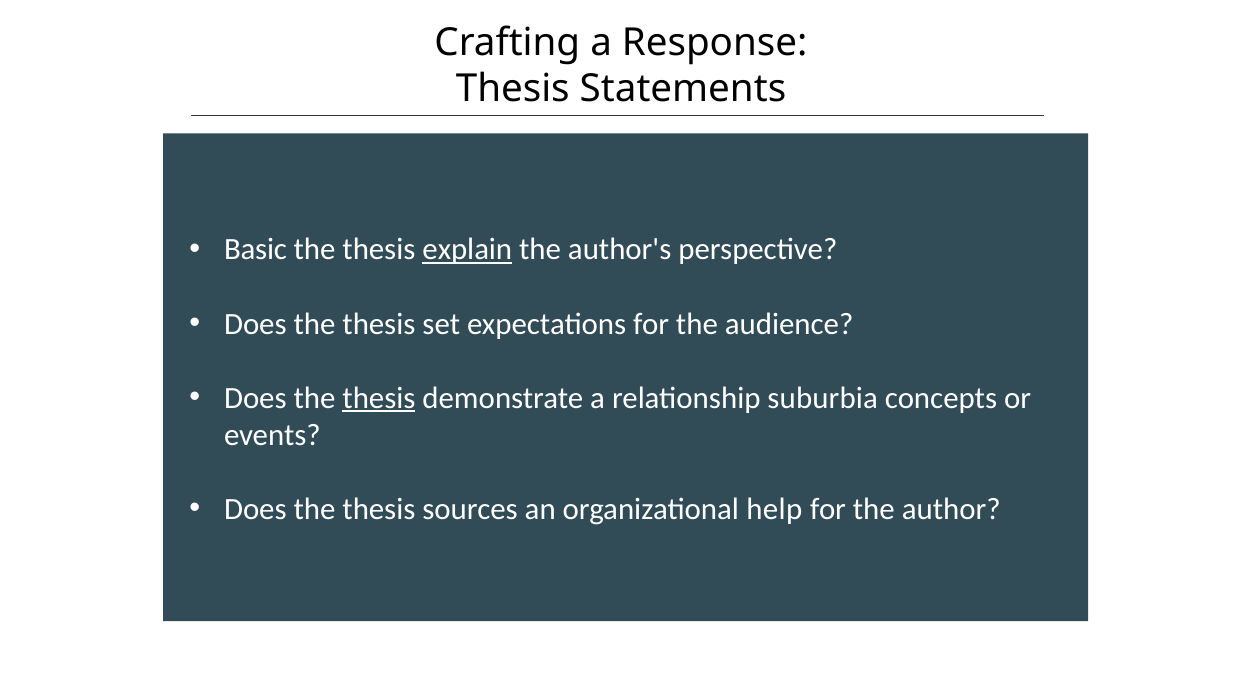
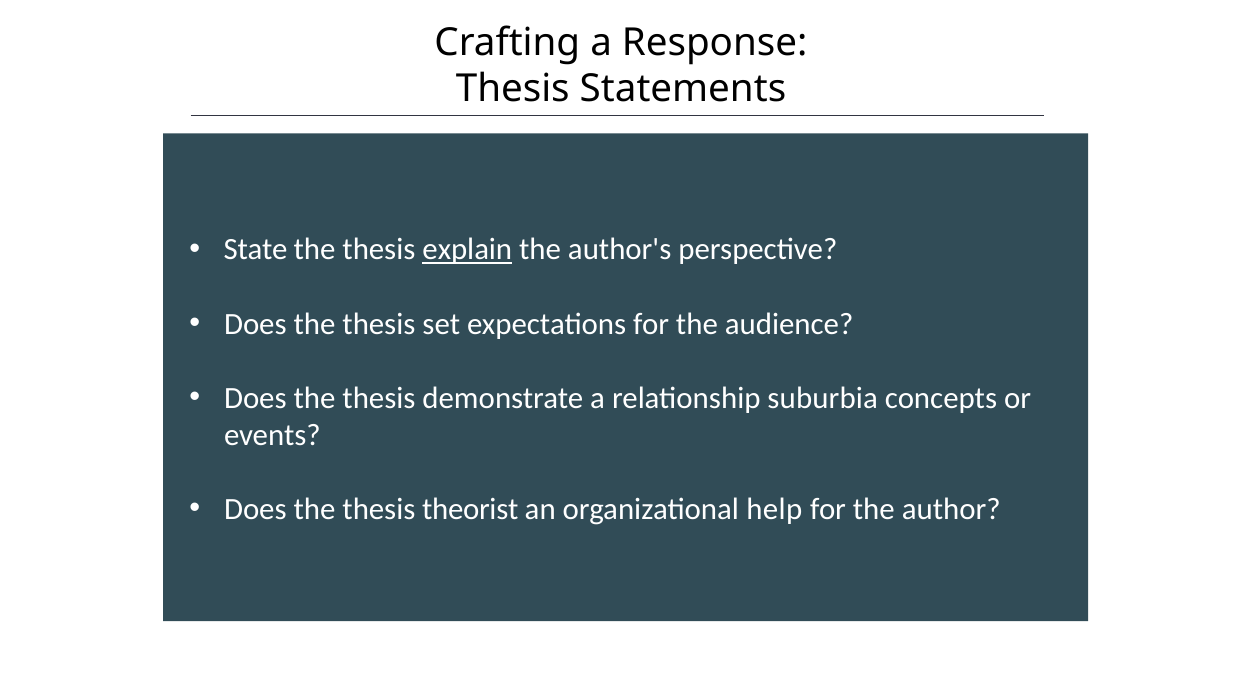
Basic: Basic -> State (256, 250)
thesis underline: present -> none (379, 398)
sources: sources -> theorist (470, 509)
